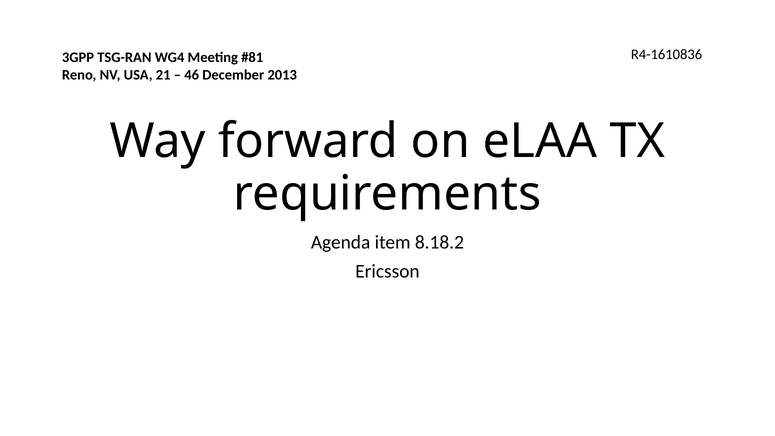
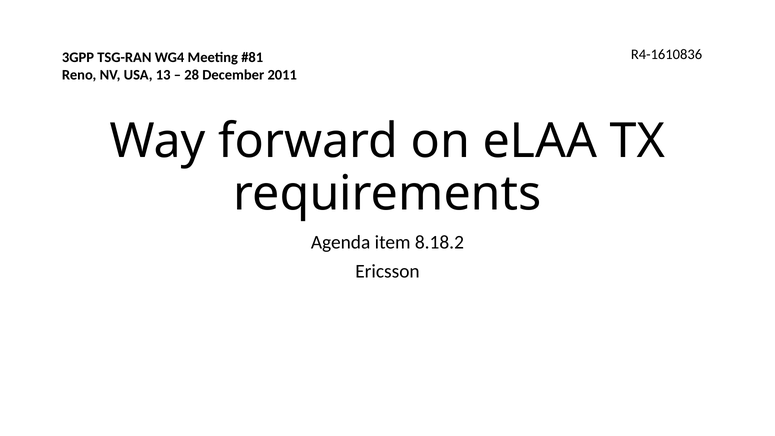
21: 21 -> 13 (163, 75)
46: 46 -> 28 (192, 75)
2013: 2013 -> 2011 (282, 75)
